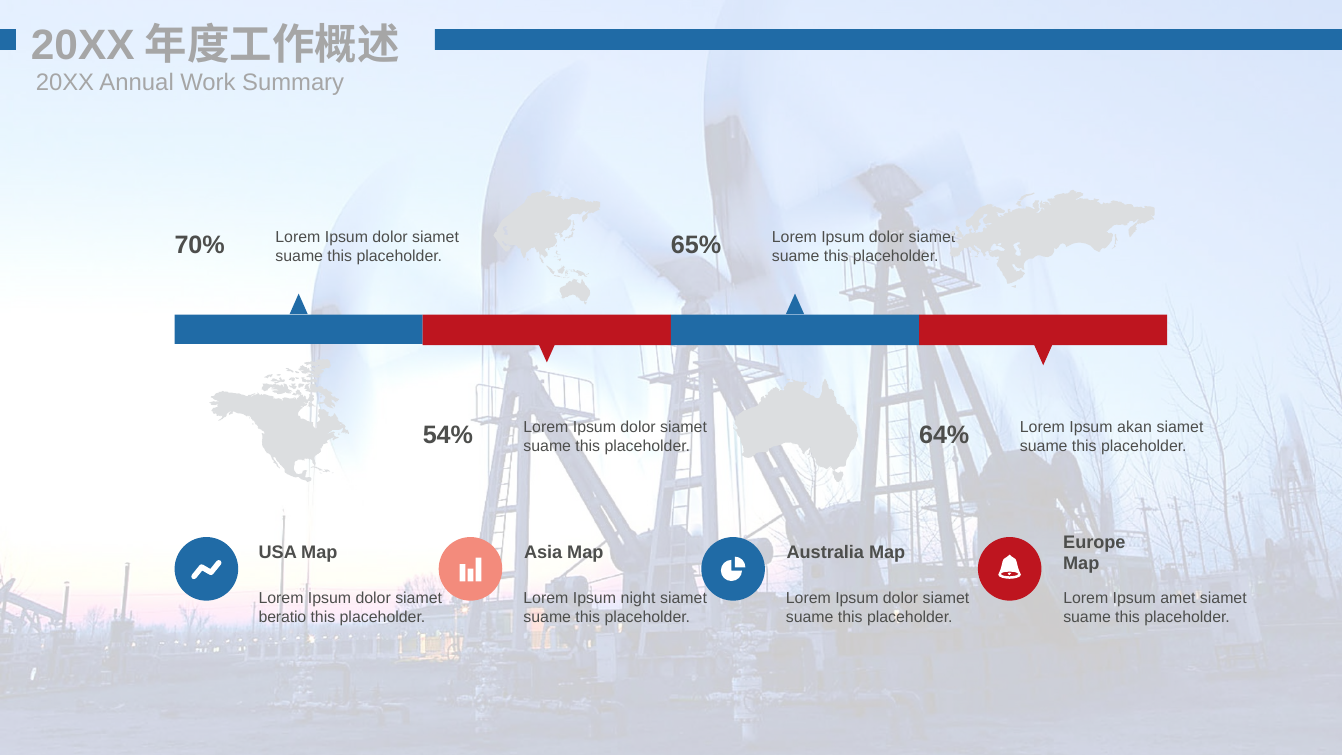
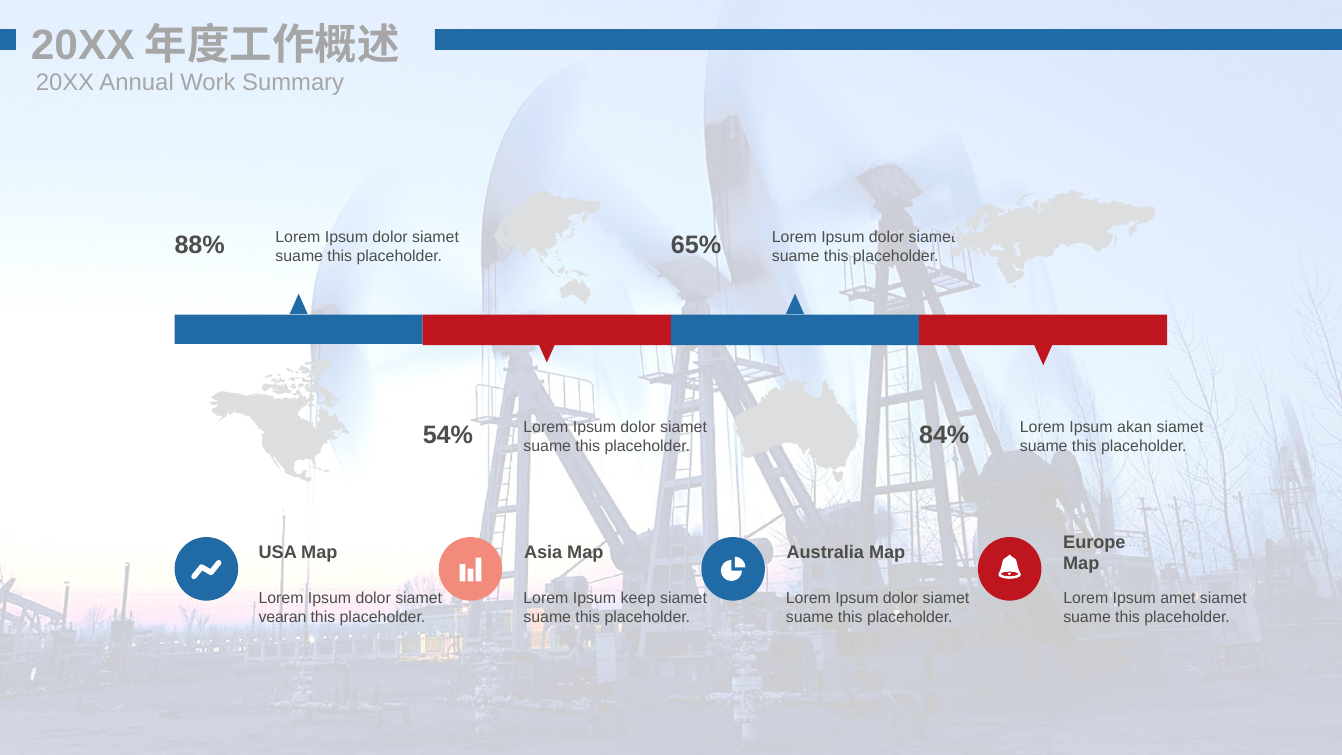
70%: 70% -> 88% (200, 245)
64%: 64% -> 84% (944, 435)
night: night -> keep (638, 598)
beratio: beratio -> vearan (282, 617)
